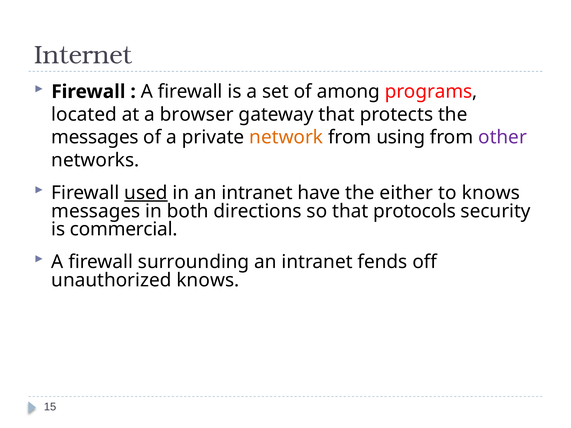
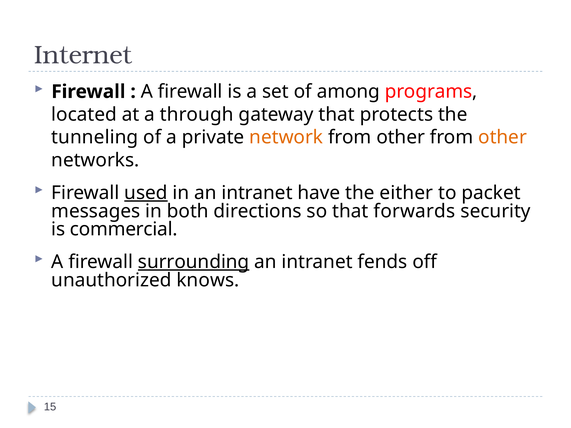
browser: browser -> through (197, 115)
messages: messages -> tunneling (95, 137)
using: using -> other (401, 137)
other colour: purple -> orange (503, 137)
to knows: knows -> packet (491, 193)
protocols: protocols -> forwards (414, 211)
surrounding underline: none -> present (194, 262)
